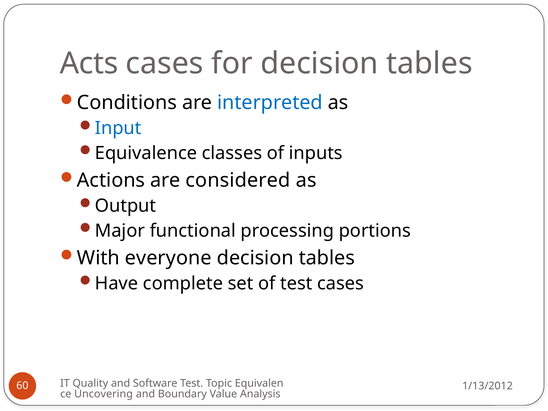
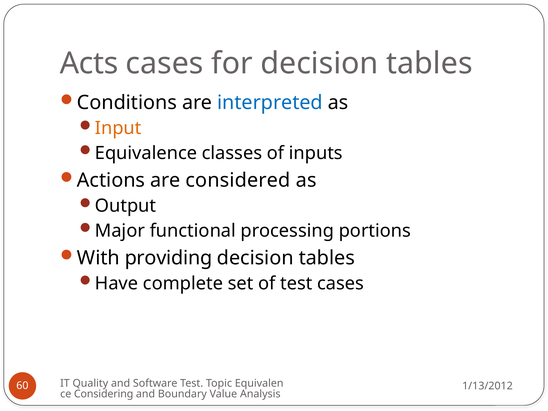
Input colour: blue -> orange (118, 128)
everyone: everyone -> providing (168, 258)
Uncovering: Uncovering -> Considering (104, 394)
